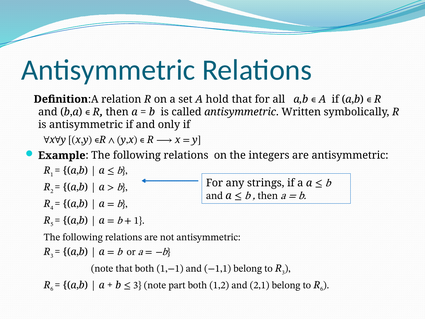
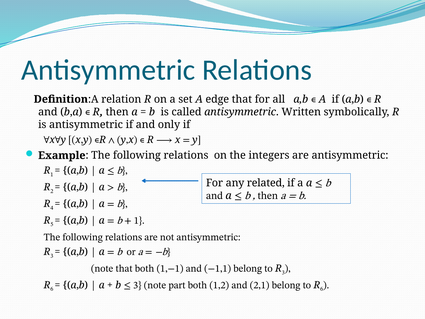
hold: hold -> edge (217, 99)
strings: strings -> related (266, 183)
